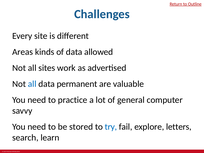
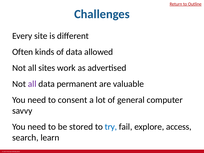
Areas: Areas -> Often (23, 52)
all colour: blue -> purple (32, 84)
practice: practice -> consent (73, 100)
letters: letters -> access (179, 127)
